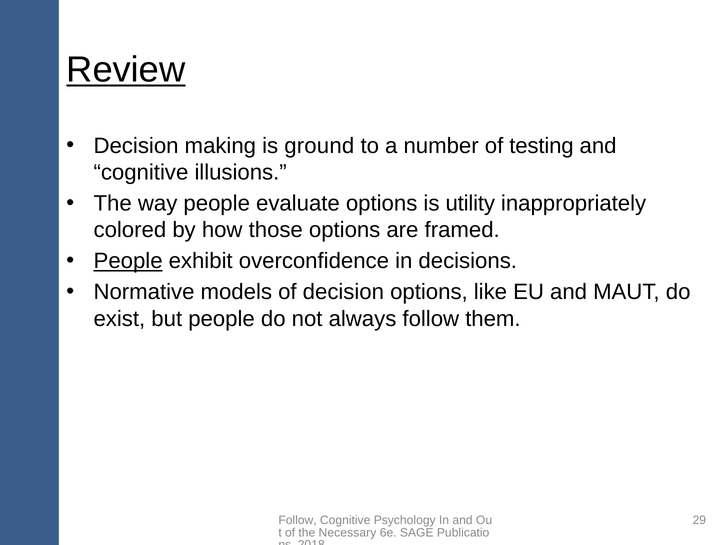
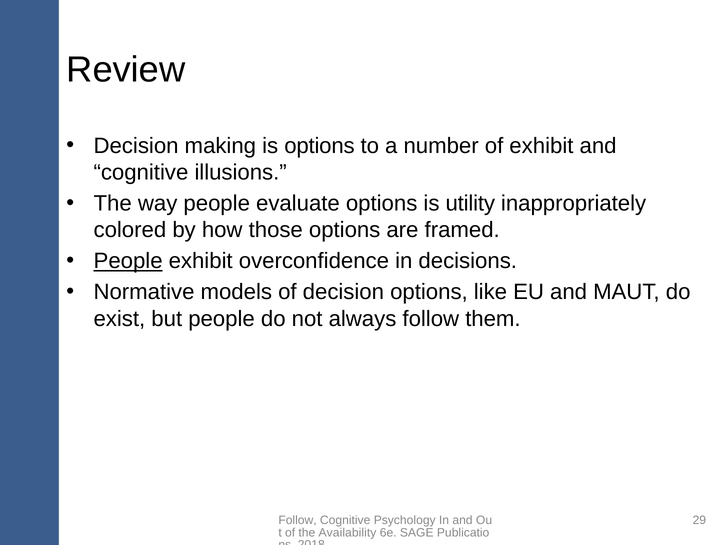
Review underline: present -> none (126, 70)
is ground: ground -> options (319, 146)
of testing: testing -> exhibit (541, 146)
Necessary: Necessary -> Availability (348, 533)
